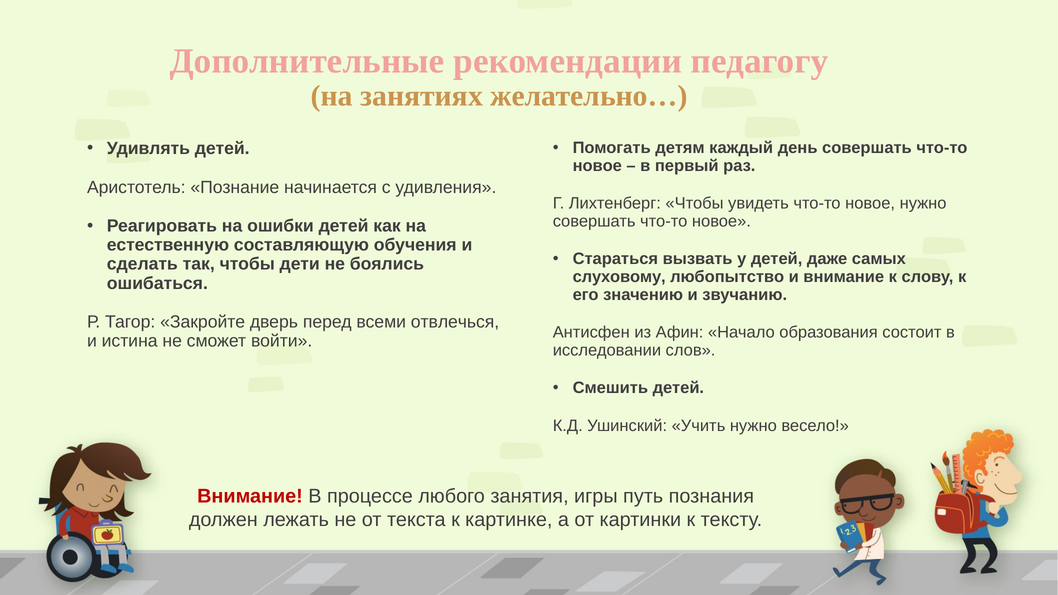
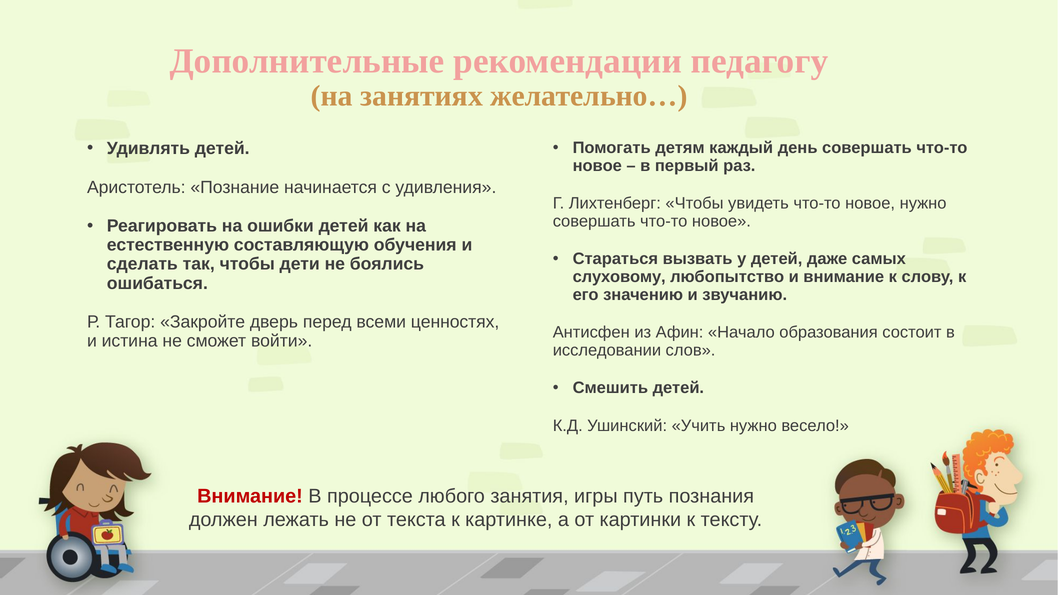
отвлечься: отвлечься -> ценностях (455, 322)
